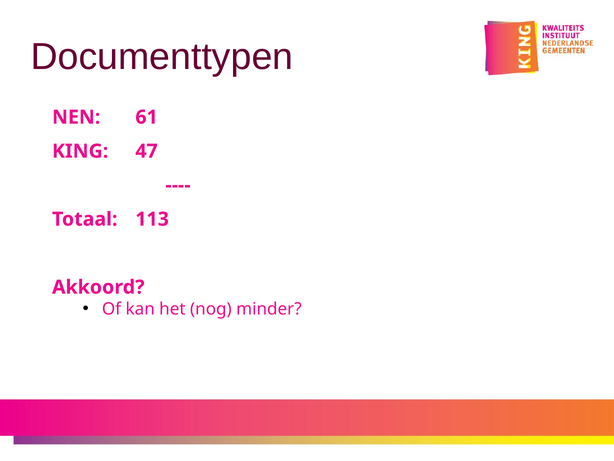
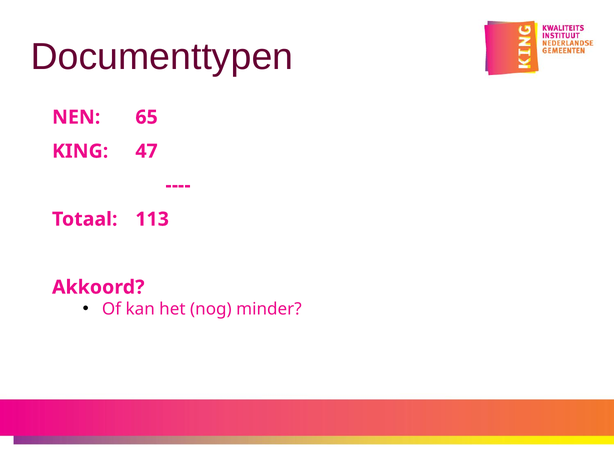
61: 61 -> 65 (147, 117)
